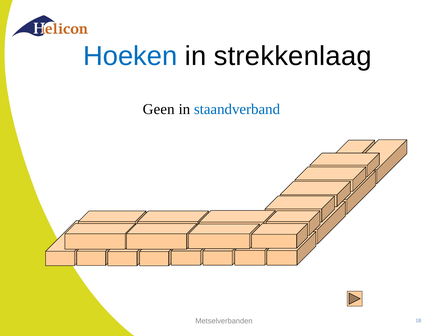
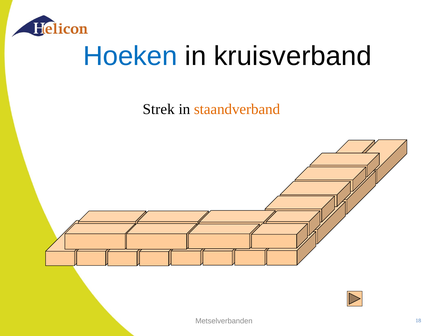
strekkenlaag: strekkenlaag -> kruisverband (293, 56)
Geen: Geen -> Strek (159, 109)
staandverband colour: blue -> orange (237, 109)
